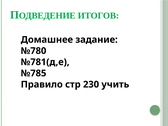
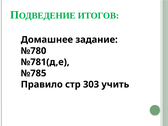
230: 230 -> 303 (91, 84)
